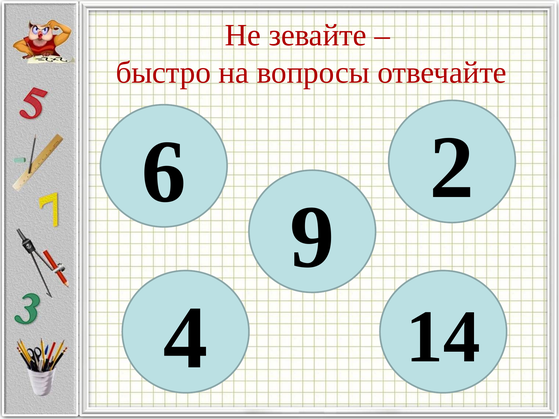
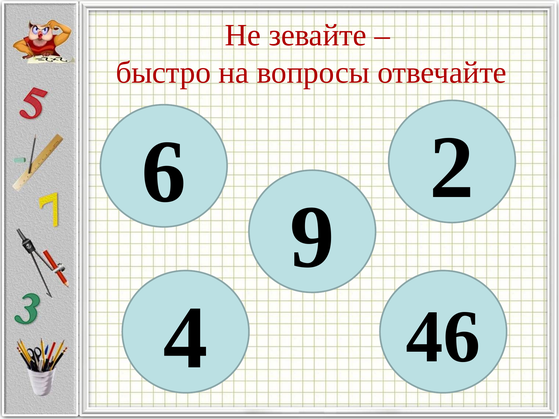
14: 14 -> 46 (443, 337)
